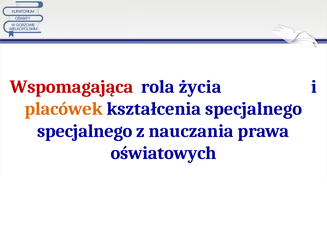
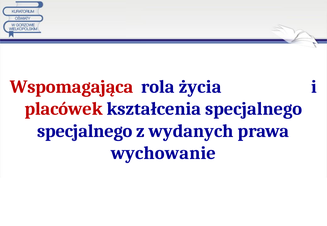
placówek colour: orange -> red (64, 109)
nauczania: nauczania -> wydanych (191, 131)
oświatowych: oświatowych -> wychowanie (163, 153)
